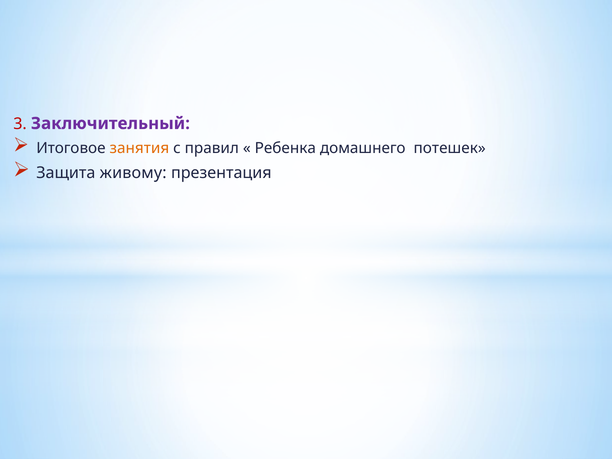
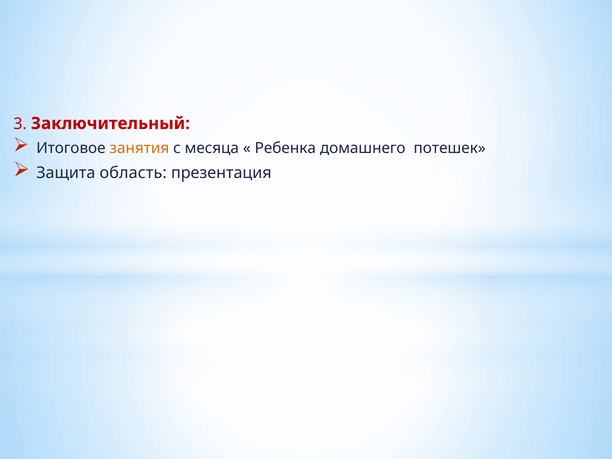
Заключительный colour: purple -> red (110, 123)
правил: правил -> месяца (212, 148)
живому: живому -> область (133, 173)
